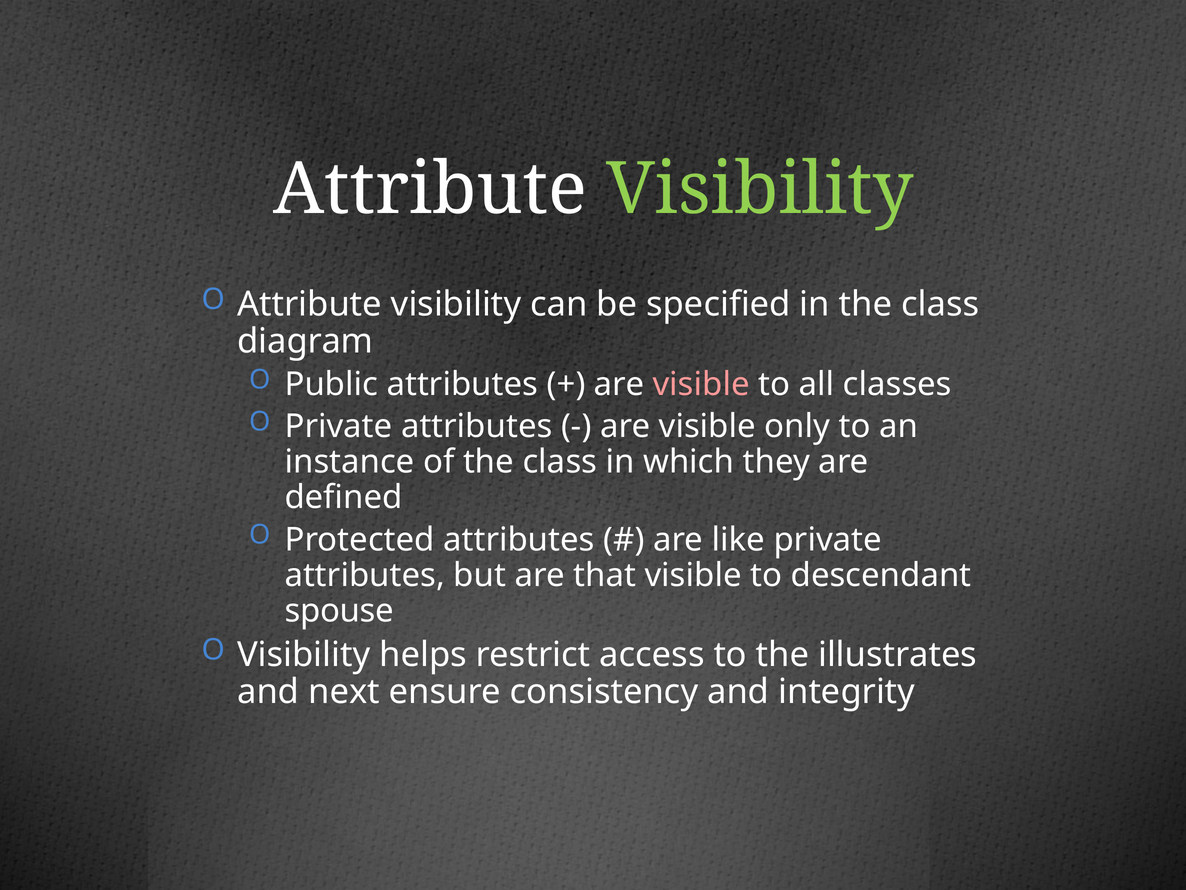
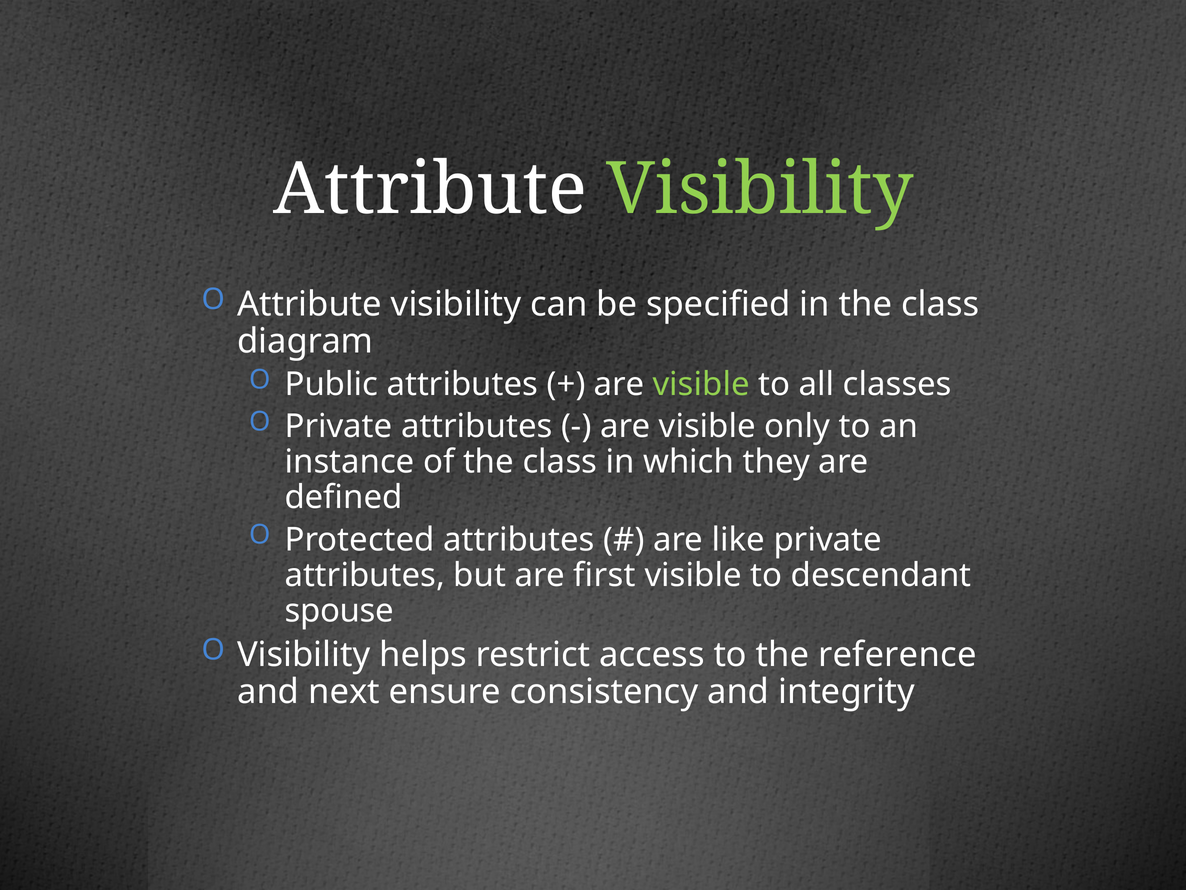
visible colour: pink -> light green (701, 384)
that: that -> first (605, 575)
illustrates: illustrates -> reference (897, 654)
